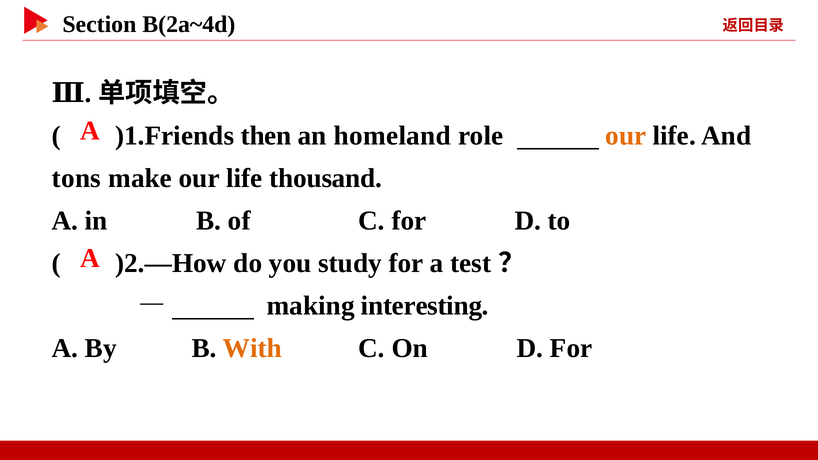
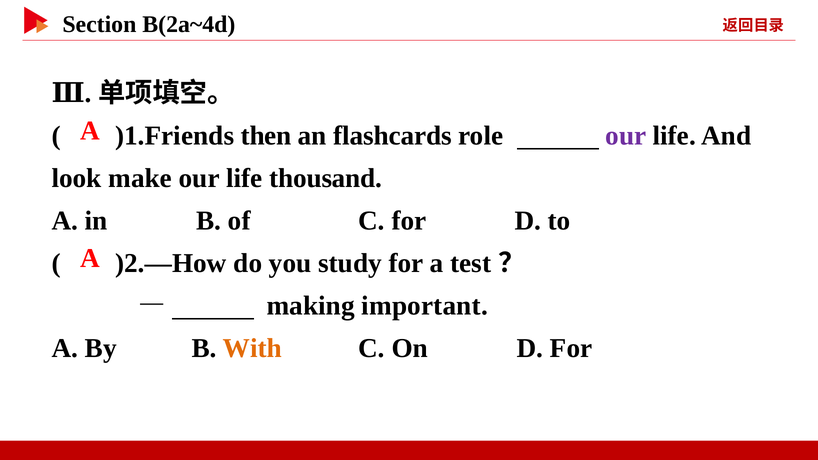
homeland: homeland -> flashcards (393, 136)
our colour: orange -> purple (626, 136)
tons: tons -> look (77, 178)
interesting: interesting -> important (425, 306)
